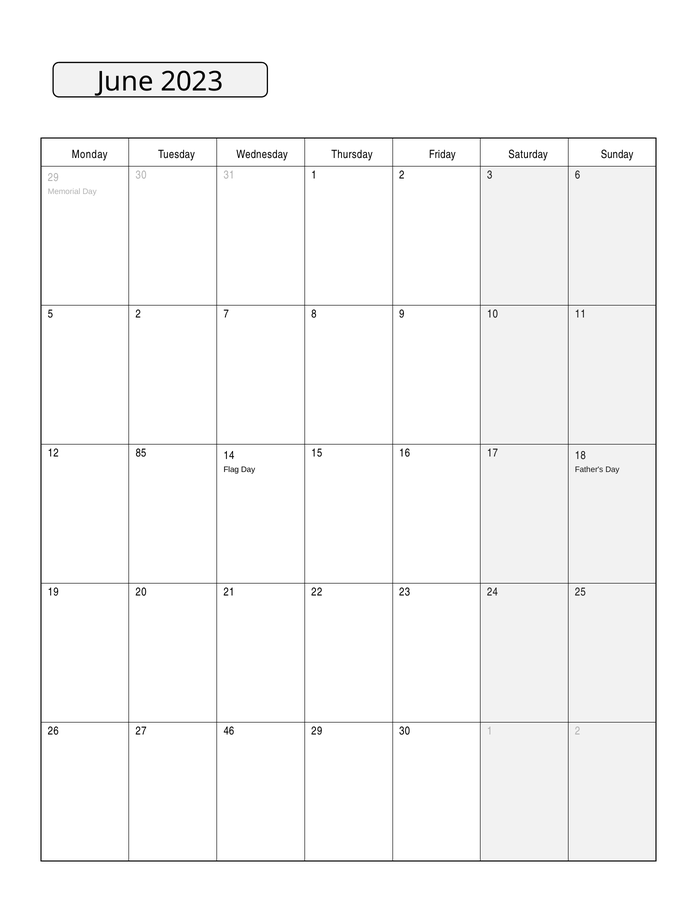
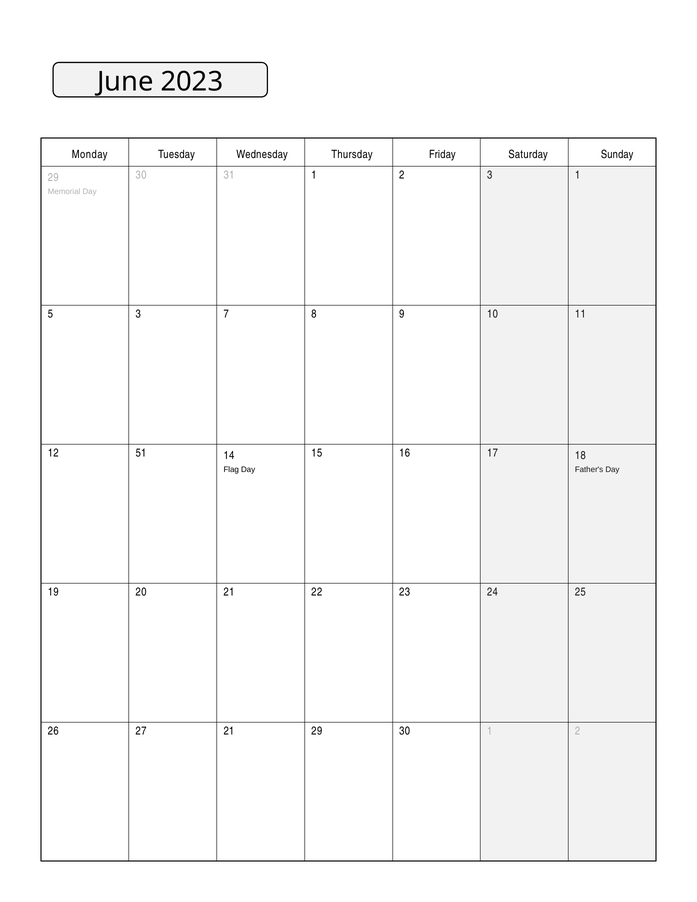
3 6: 6 -> 1 (578, 175)
5 2: 2 -> 3 (138, 314)
85: 85 -> 51 (141, 453)
27 46: 46 -> 21 (229, 731)
